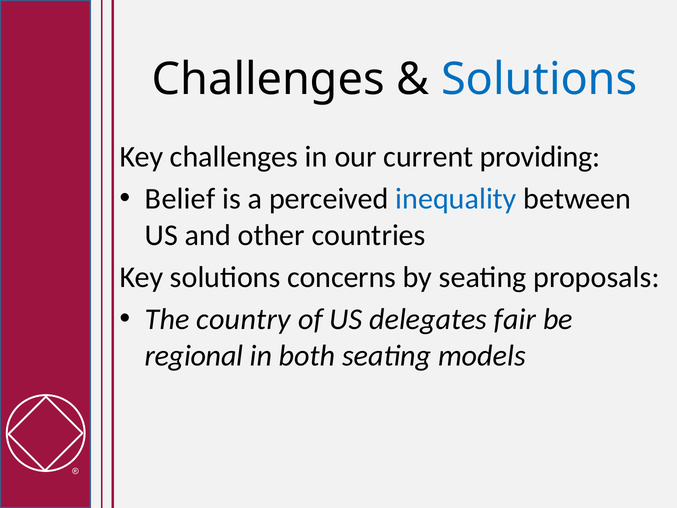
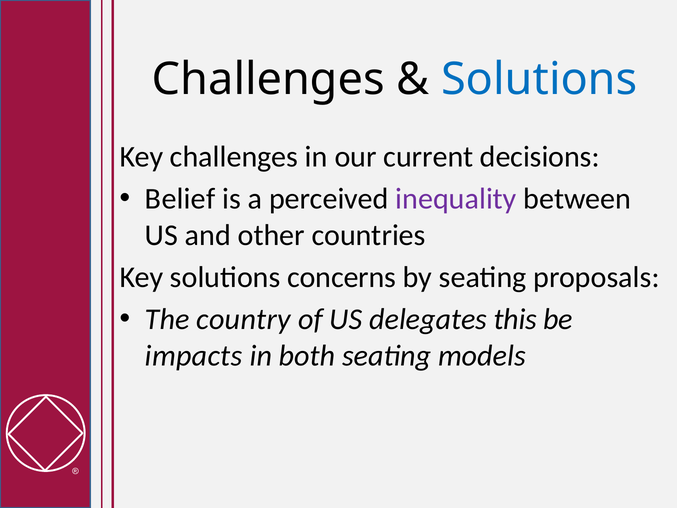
providing: providing -> decisions (540, 157)
inequality colour: blue -> purple (456, 199)
fair: fair -> this (515, 319)
regional: regional -> impacts (194, 356)
